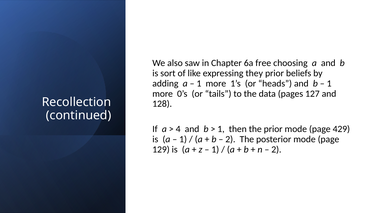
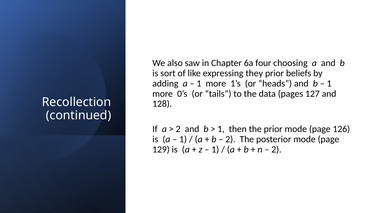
free: free -> four (263, 63)
4: 4 -> 2 (178, 129)
429: 429 -> 126 (341, 129)
